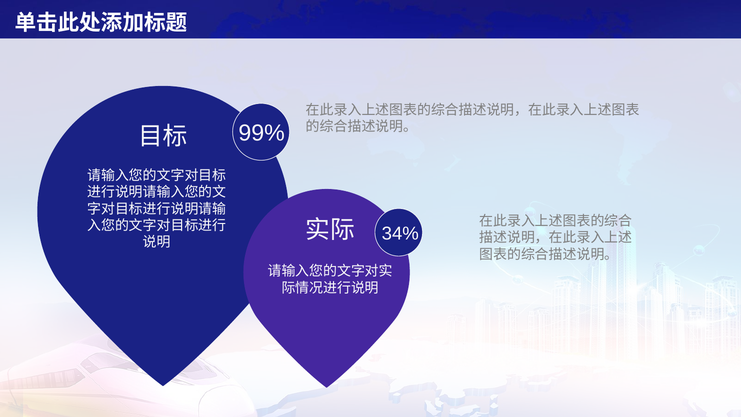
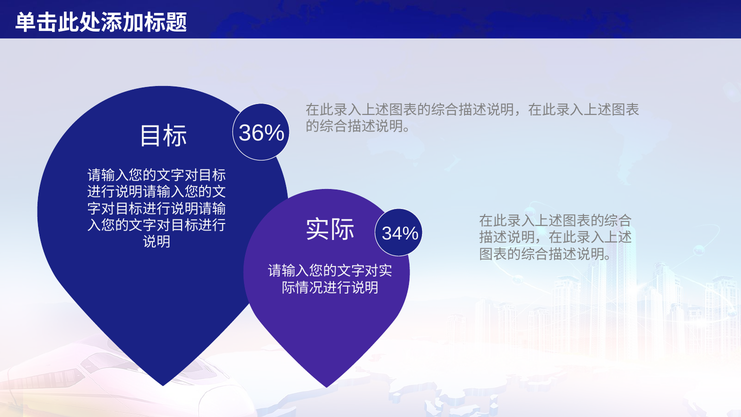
99%: 99% -> 36% (262, 133)
